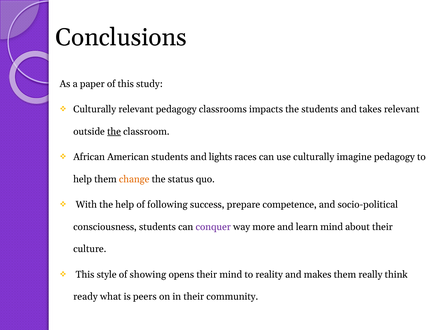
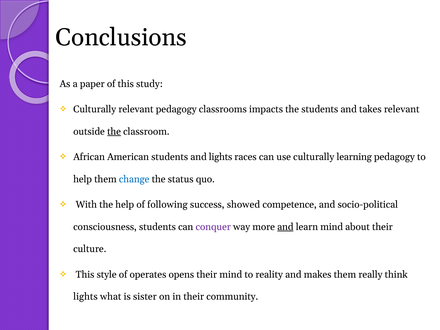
imagine: imagine -> learning (354, 157)
change colour: orange -> blue (134, 179)
prepare: prepare -> showed (243, 205)
and underline: none -> present (285, 227)
showing: showing -> operates (148, 275)
ready: ready -> lights (85, 297)
peers: peers -> sister (145, 297)
